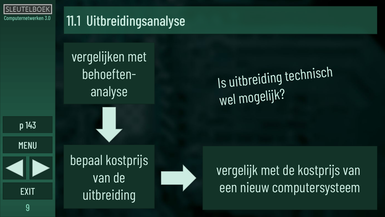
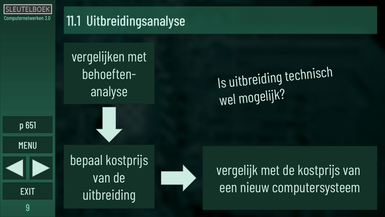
143: 143 -> 651 (31, 125)
